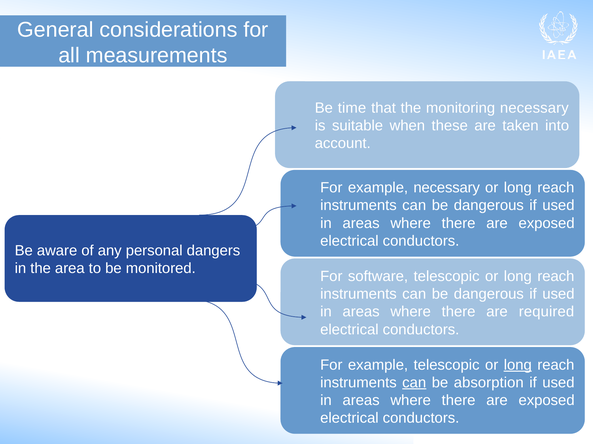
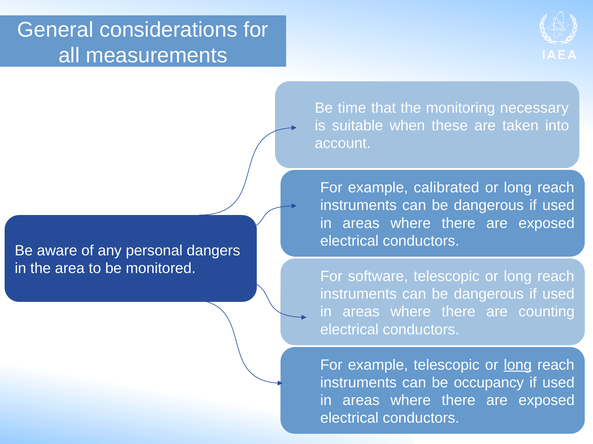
example necessary: necessary -> calibrated (446, 188)
required: required -> counting (547, 312)
can underline: present -> none (414, 383)
absorption: absorption -> occupancy (489, 383)
